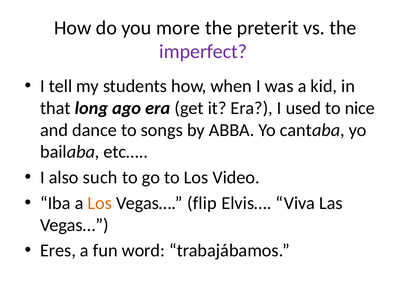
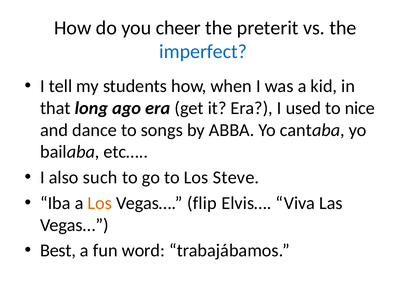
more: more -> cheer (178, 28)
imperfect colour: purple -> blue (203, 52)
Video: Video -> Steve (236, 178)
Eres: Eres -> Best (58, 251)
